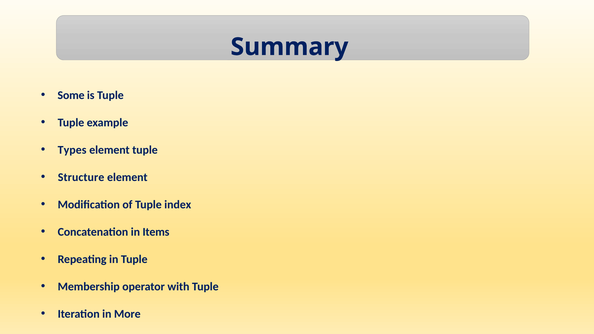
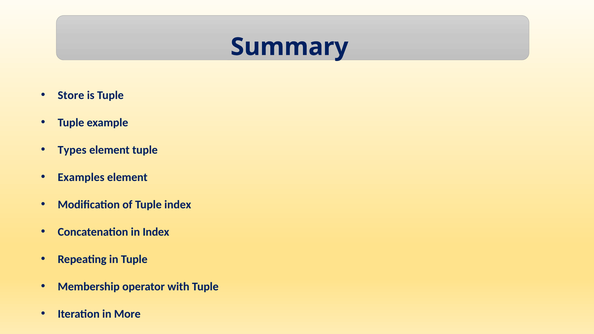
Some: Some -> Store (71, 95)
Structure: Structure -> Examples (81, 177)
in Items: Items -> Index (156, 232)
